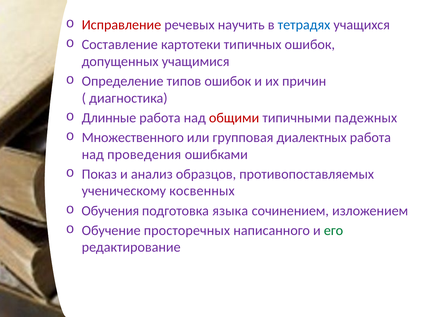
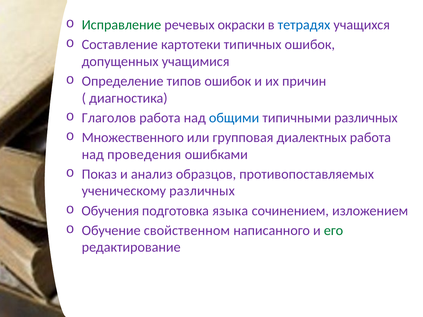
Исправление colour: red -> green (121, 25)
научить: научить -> окраски (241, 25)
Длинные: Длинные -> Глаголов (109, 118)
общими colour: red -> blue (234, 118)
типичными падежных: падежных -> различных (366, 118)
ученическому косвенных: косвенных -> различных (202, 191)
просторечных: просторечных -> свойственном (187, 231)
